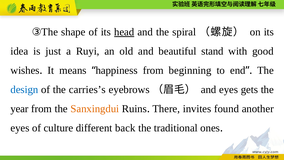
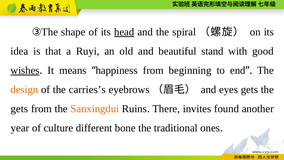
just: just -> that (53, 51)
wishes underline: none -> present (25, 70)
design colour: blue -> orange (24, 89)
year: year -> gets (19, 109)
eyes: eyes -> year (20, 128)
back: back -> bone (125, 128)
